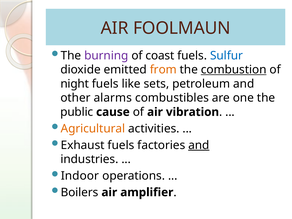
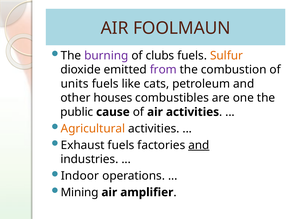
coast: coast -> clubs (160, 56)
Sulfur colour: blue -> orange (227, 56)
from colour: orange -> purple (163, 70)
combustion underline: present -> none (234, 70)
night: night -> units (75, 84)
sets: sets -> cats (156, 84)
alarms: alarms -> houses (113, 98)
air vibration: vibration -> activities (193, 112)
Boilers: Boilers -> Mining (80, 192)
